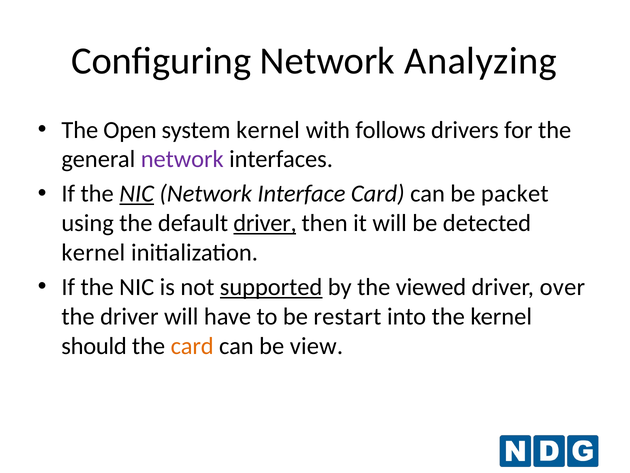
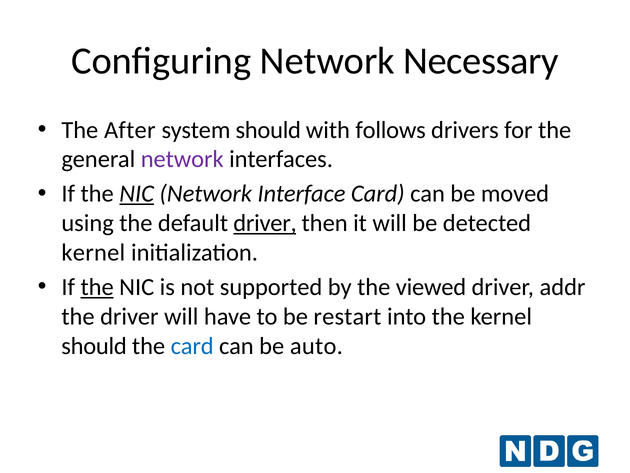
Analyzing: Analyzing -> Necessary (481, 61)
Open: Open -> After (130, 130)
system kernel: kernel -> should (268, 130)
packet: packet -> moved (515, 194)
the underline: none -> present (97, 287)
supported underline: present -> none (271, 287)
over: over -> addr (563, 287)
card colour: orange -> blue (192, 346)
view: view -> auto (316, 346)
